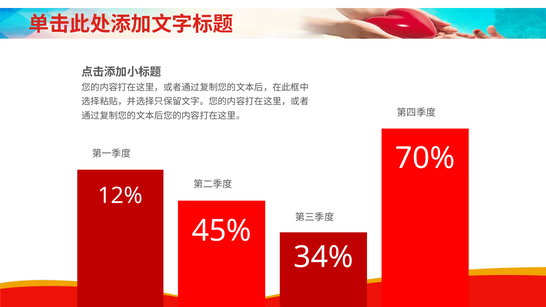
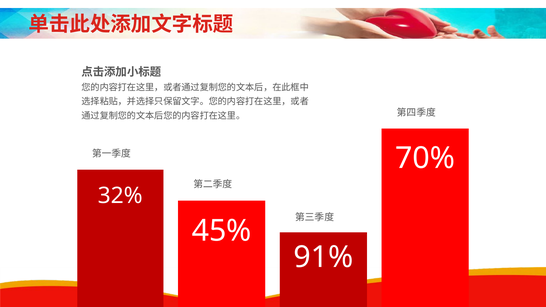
12%: 12% -> 32% (120, 196)
34%: 34% -> 91% (323, 257)
